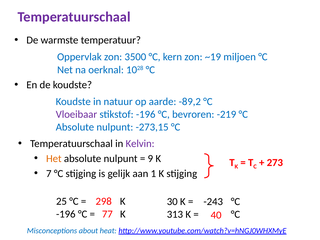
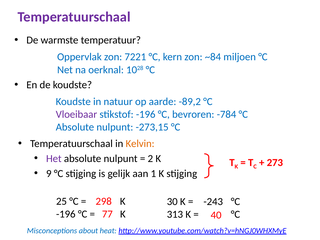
3500: 3500 -> 7221 (135, 57)
~19: ~19 -> ~84 (213, 57)
-219: -219 -> -784 (226, 114)
Kelvin colour: purple -> orange (140, 144)
Het colour: orange -> purple (54, 159)
9: 9 -> 2 (150, 159)
7: 7 -> 9 (49, 173)
